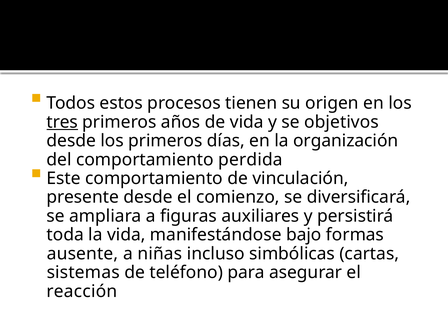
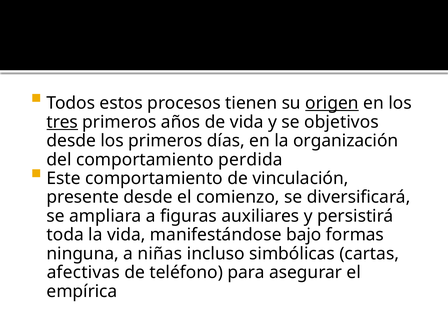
origen underline: none -> present (332, 103)
ausente: ausente -> ninguna (83, 254)
sistemas: sistemas -> afectivas (83, 273)
reacción: reacción -> empírica (82, 291)
